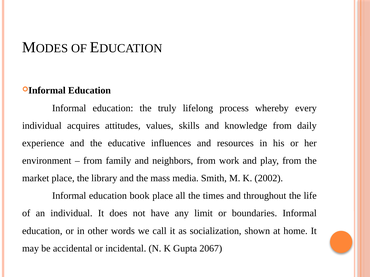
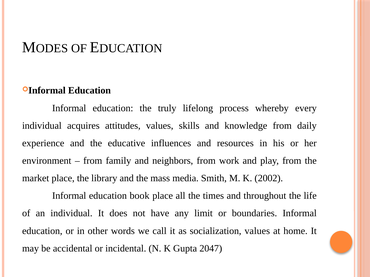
socialization shown: shown -> values (257, 231)
2067: 2067 -> 2047 (211, 249)
